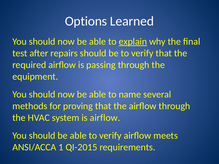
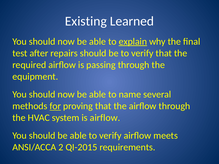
Options: Options -> Existing (86, 21)
for underline: none -> present (55, 106)
1: 1 -> 2 (61, 147)
